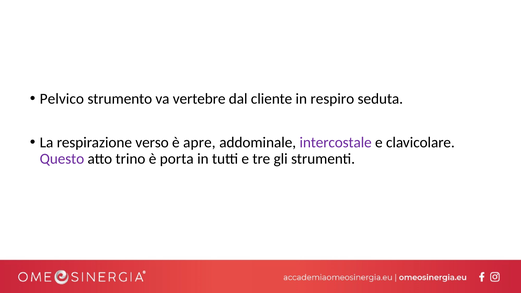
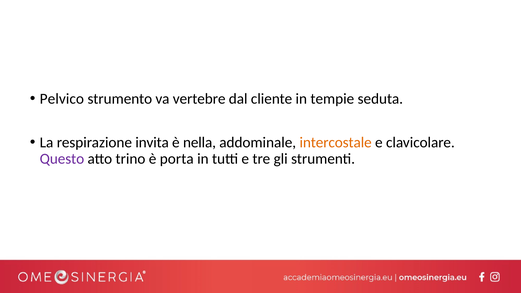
respiro: respiro -> tempie (332, 99)
verso: verso -> invita (152, 142)
apre: apre -> nella (199, 142)
intercostale colour: purple -> orange (336, 142)
